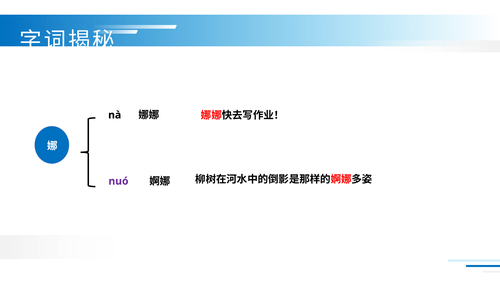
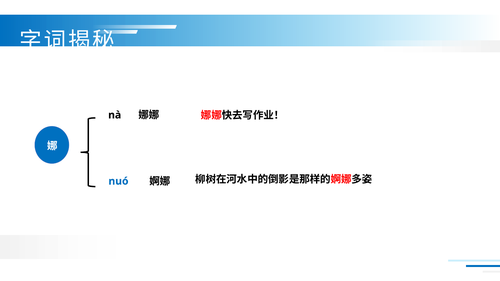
nuó colour: purple -> blue (118, 181)
